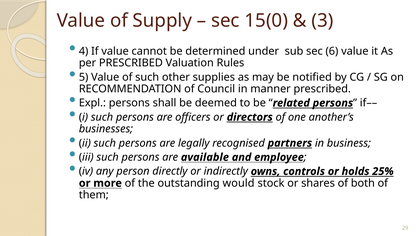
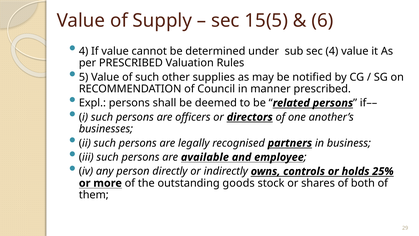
15(0: 15(0 -> 15(5 (266, 21)
3: 3 -> 6 (322, 21)
sec 6: 6 -> 4 (332, 51)
would: would -> goods (239, 183)
